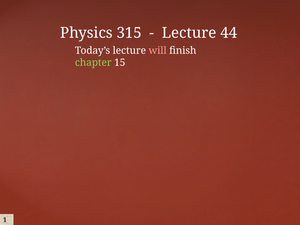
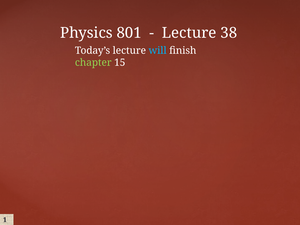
315: 315 -> 801 (129, 33)
44: 44 -> 38 (229, 33)
will colour: pink -> light blue (158, 51)
